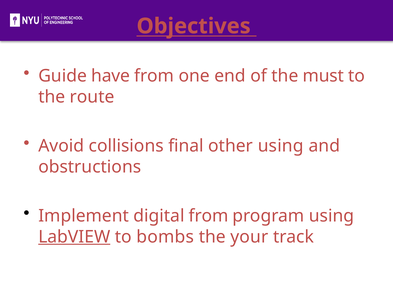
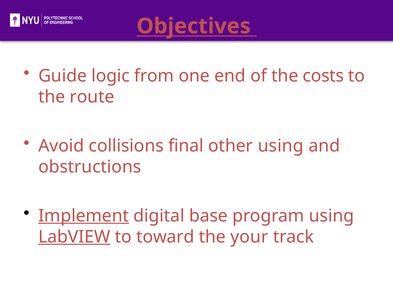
have: have -> logic (111, 76)
must: must -> costs (323, 76)
Implement underline: none -> present (84, 216)
digital from: from -> base (208, 216)
bombs: bombs -> toward (165, 237)
